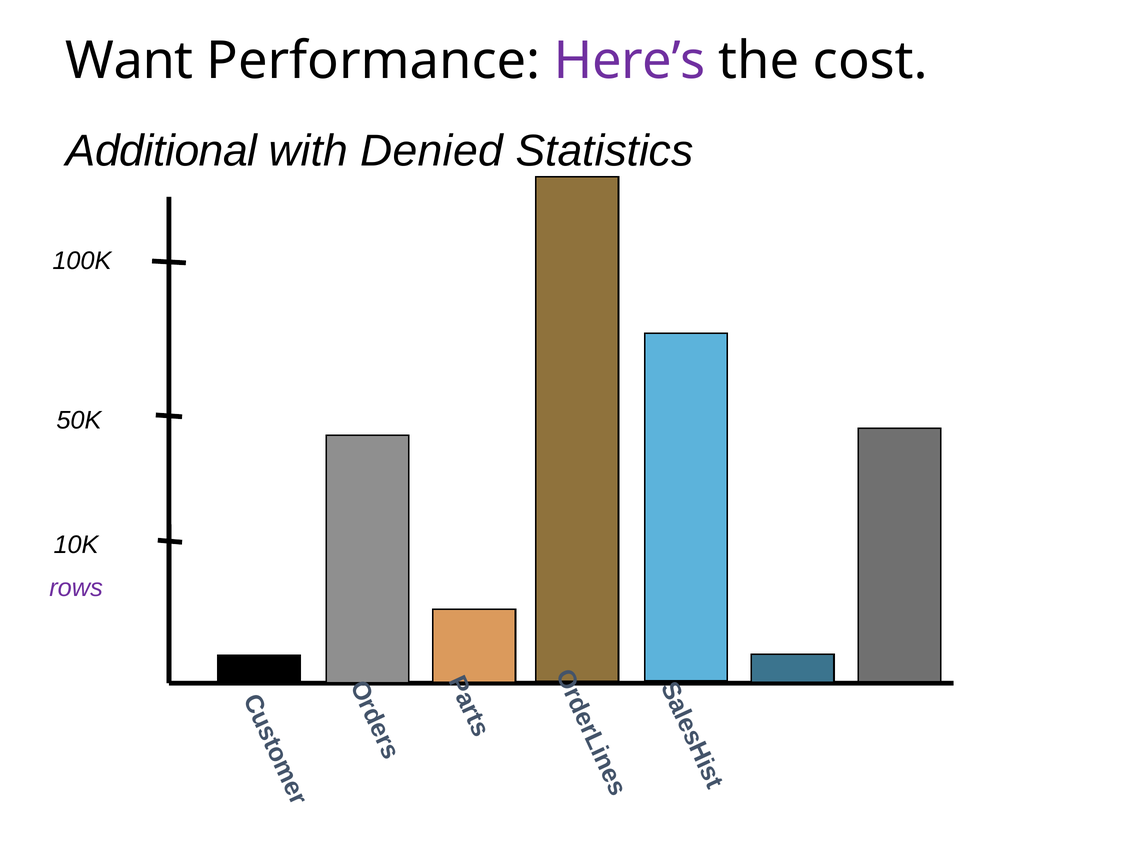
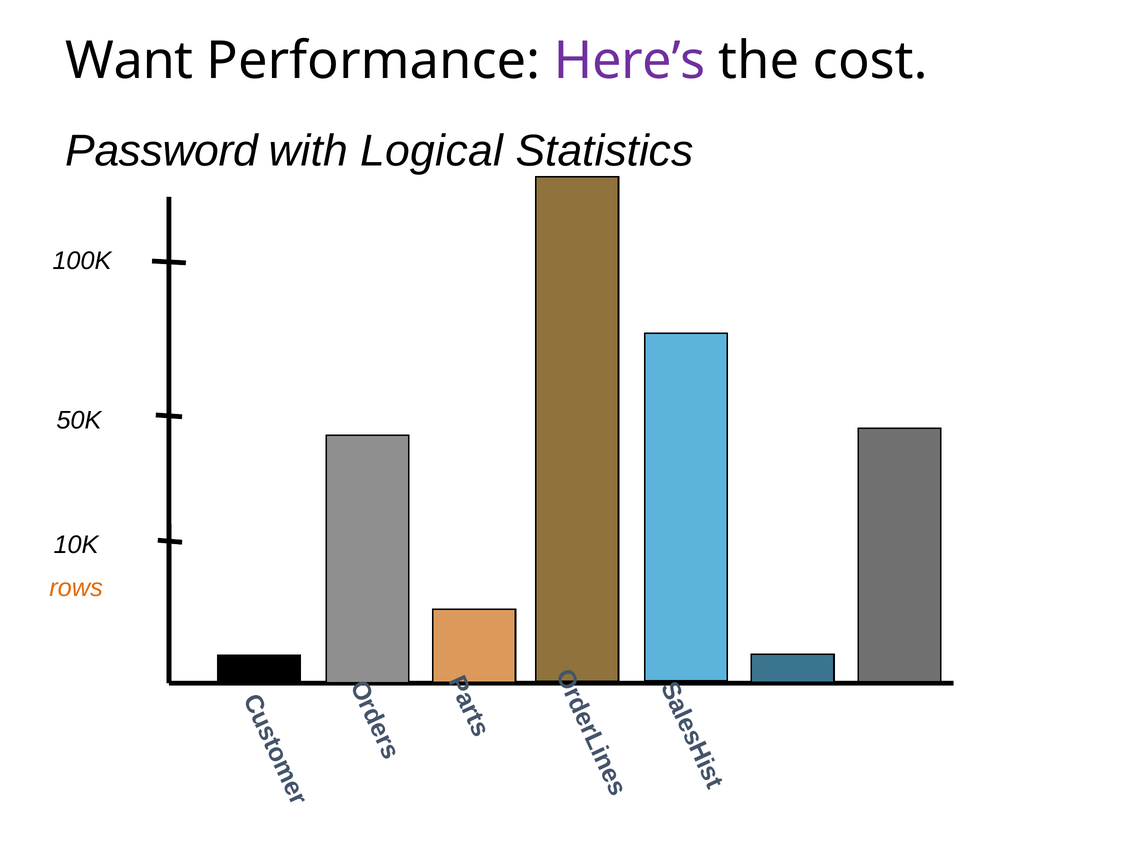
Additional: Additional -> Password (162, 151)
Denied: Denied -> Logical (432, 151)
rows colour: purple -> orange (76, 588)
